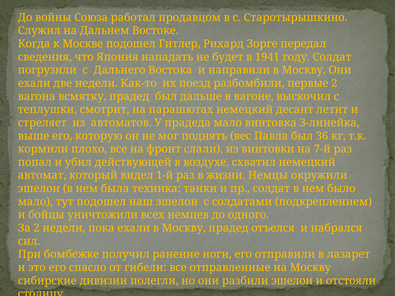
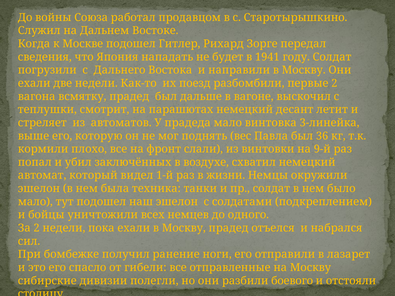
7-й: 7-й -> 9-й (322, 149)
действующей: действующей -> заключённых (133, 162)
разбили эшелон: эшелон -> боевого (292, 281)
